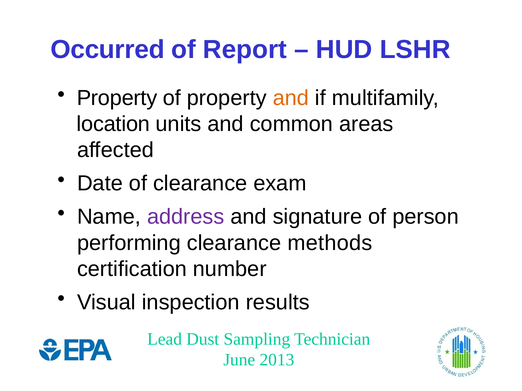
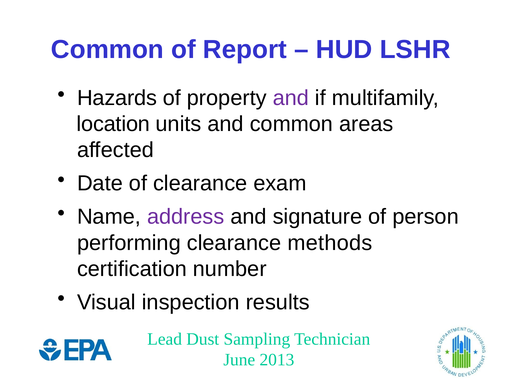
Occurred: Occurred -> Common (107, 50)
Property: Property -> Hazards (117, 98)
and colour: orange -> purple (291, 98)
